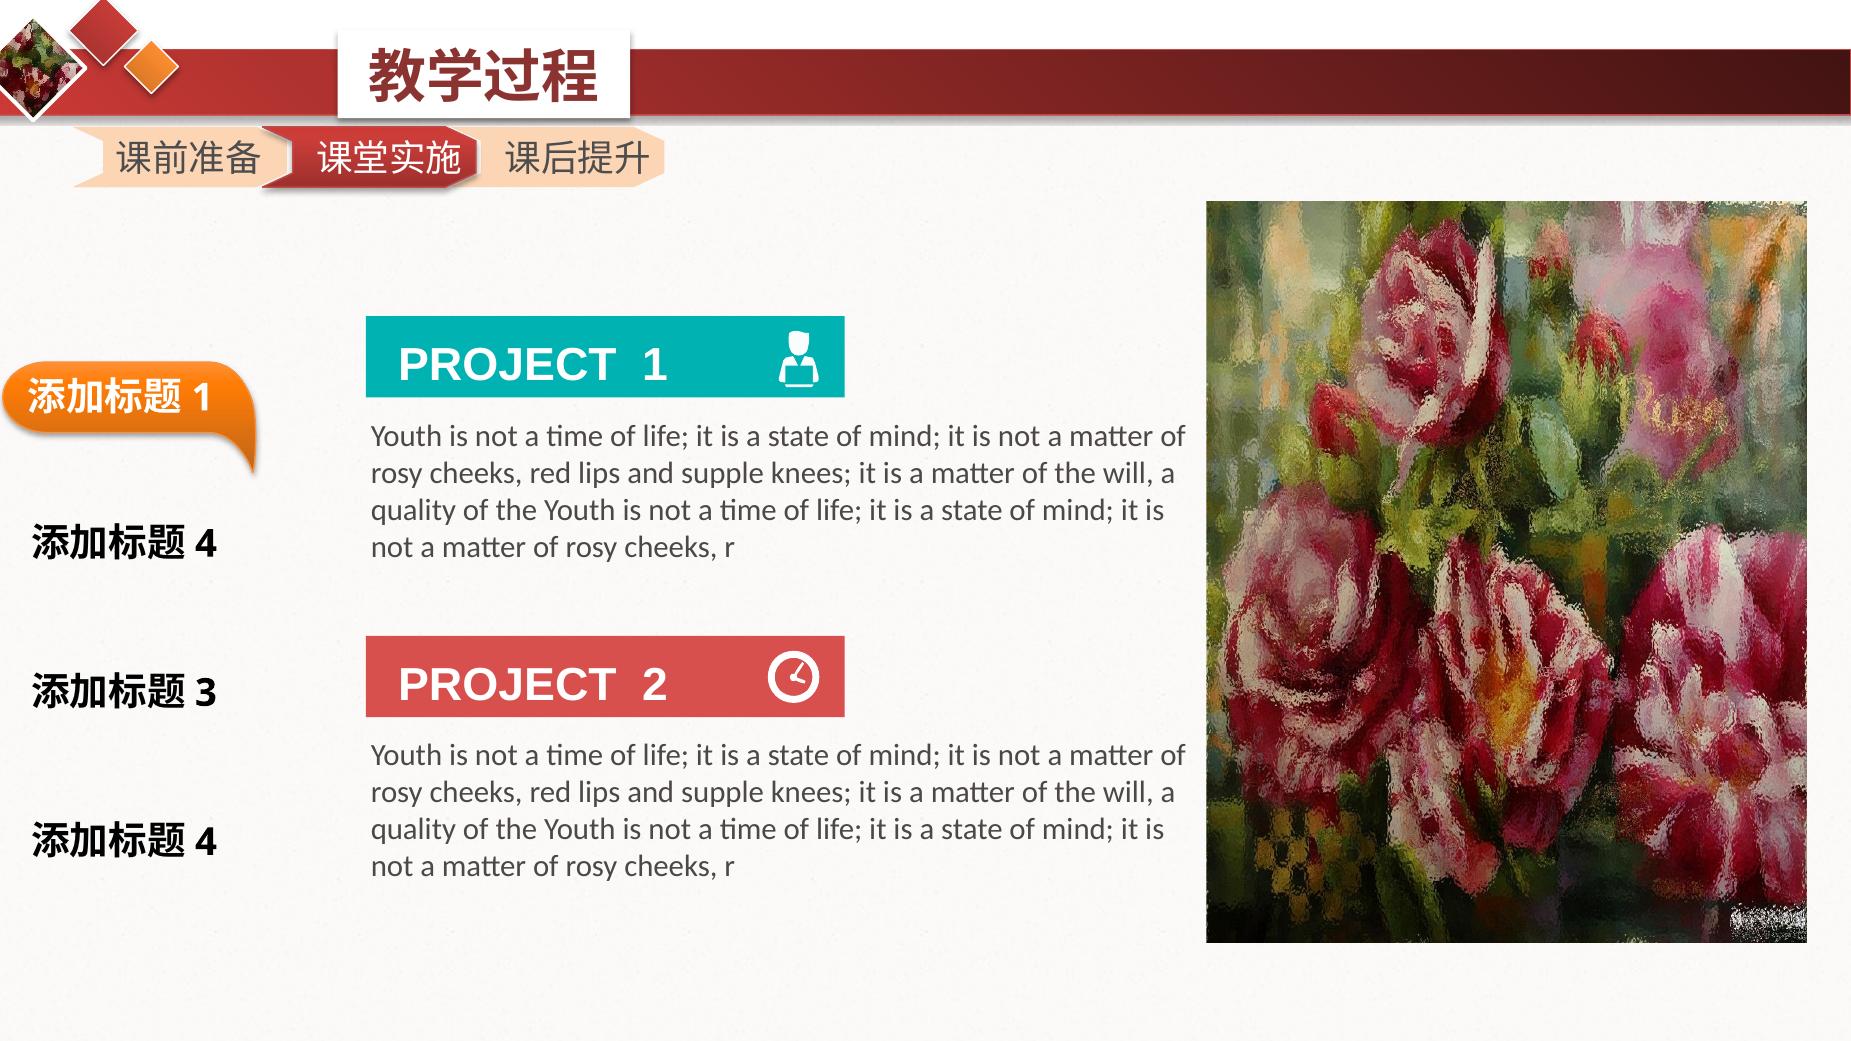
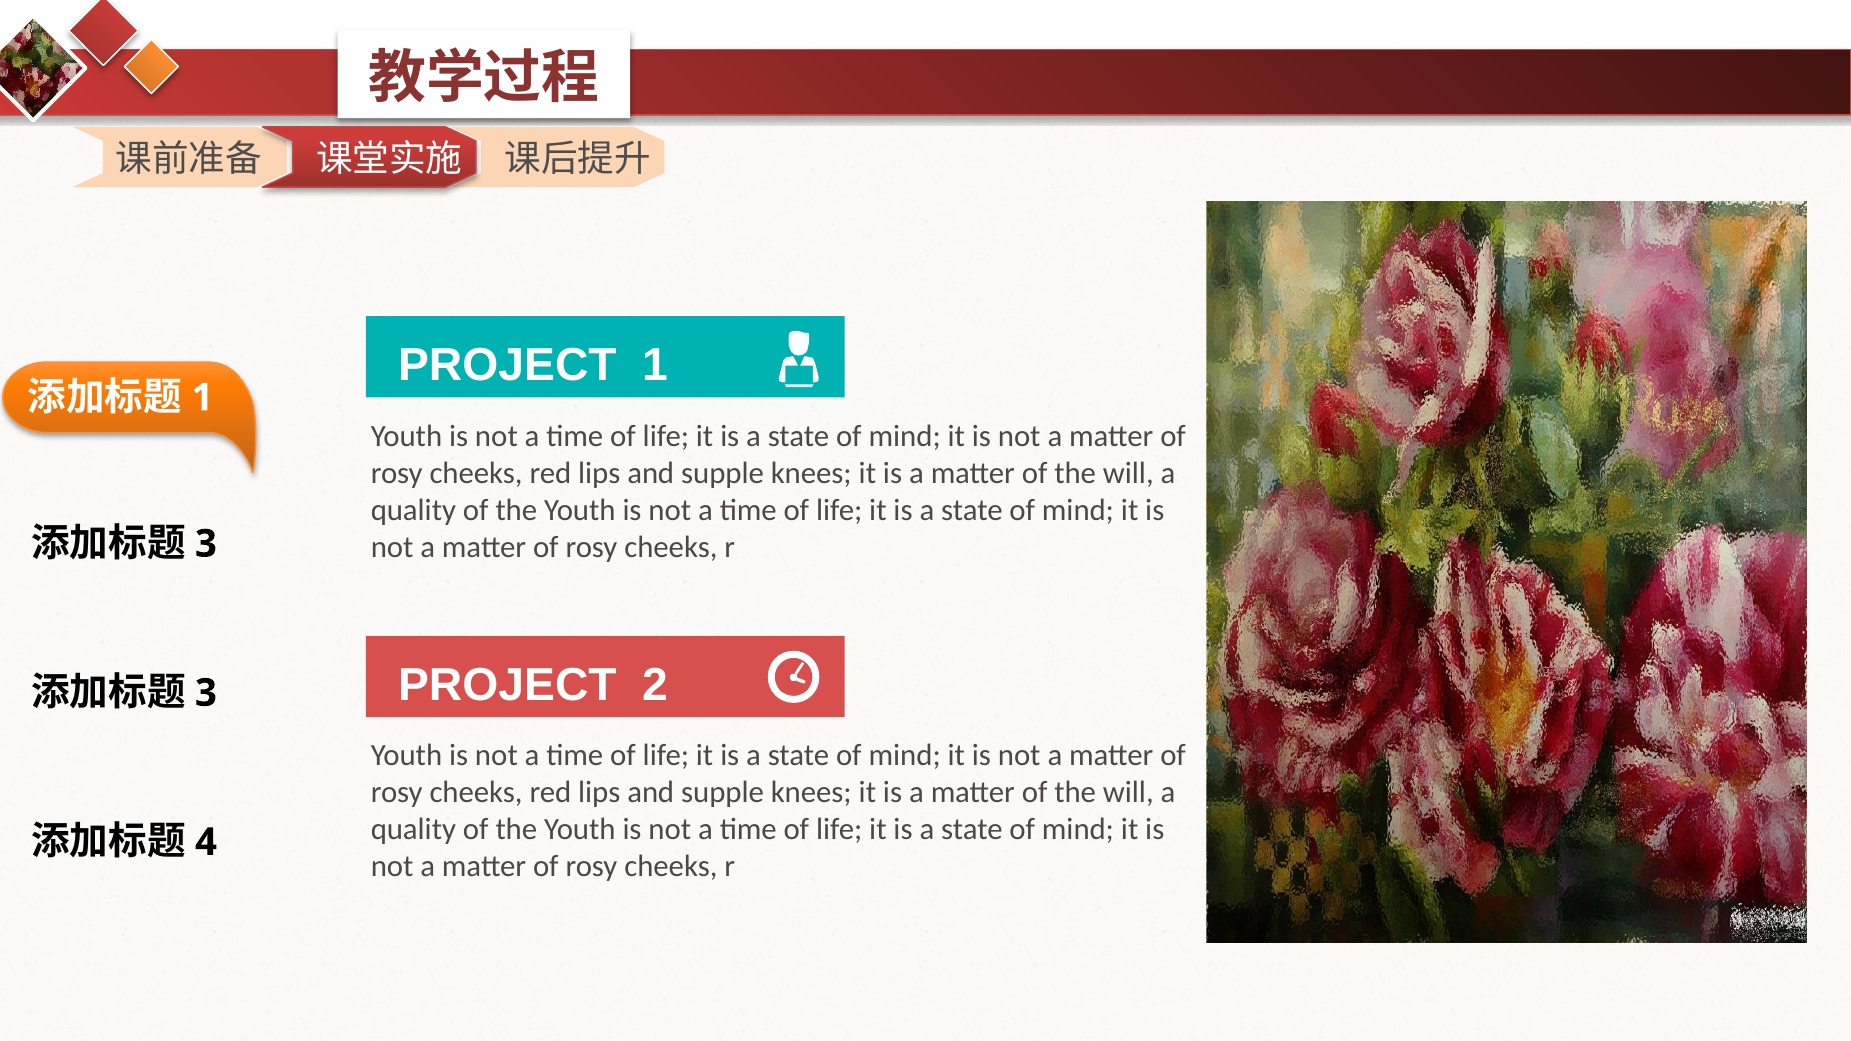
4: 4 -> 3 (206, 544)
